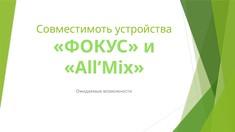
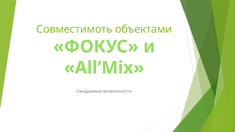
устройства: устройства -> объектами (143, 29)
